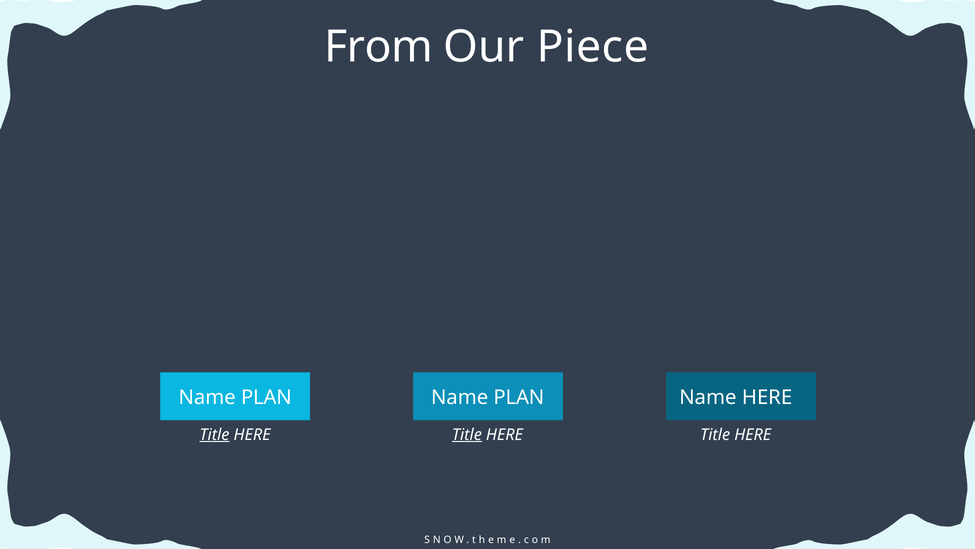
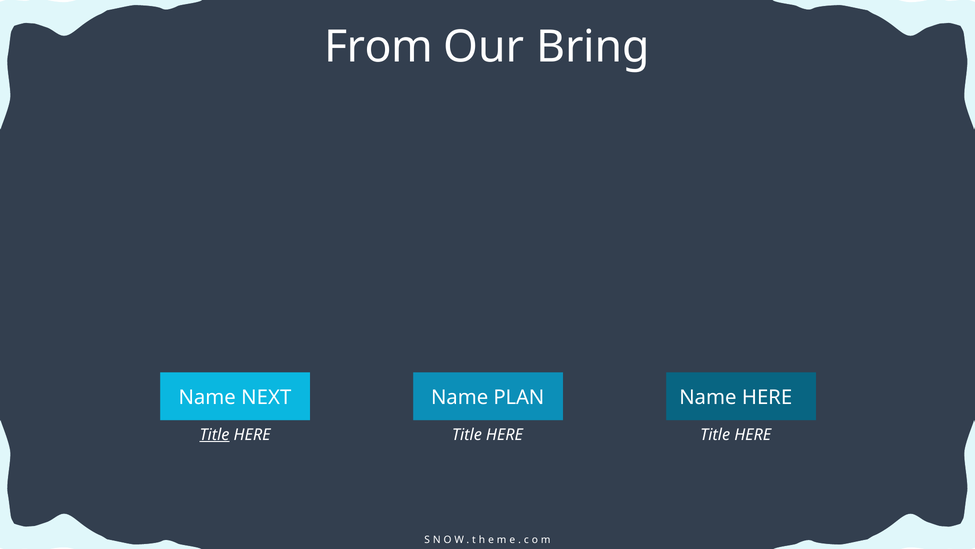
Piece: Piece -> Bring (593, 47)
PLAN: PLAN -> NEXT (266, 397)
Title underline: present -> none (467, 434)
